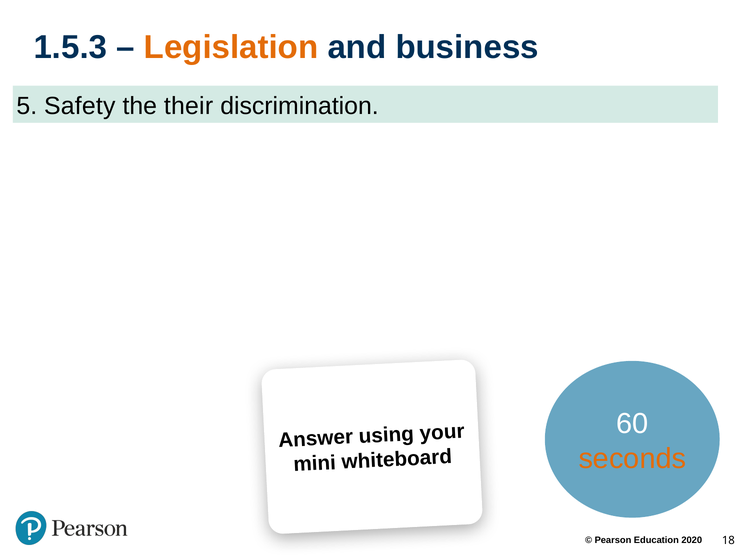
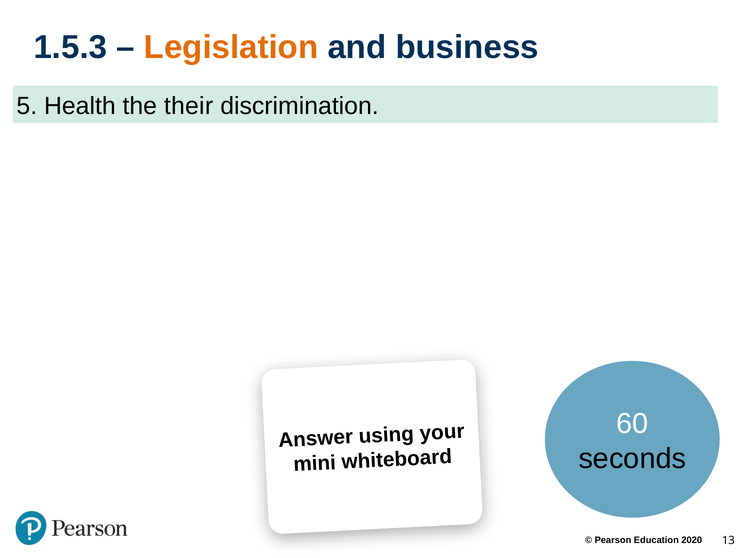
Safety: Safety -> Health (80, 106)
seconds colour: orange -> black (632, 459)
18: 18 -> 13 (728, 541)
